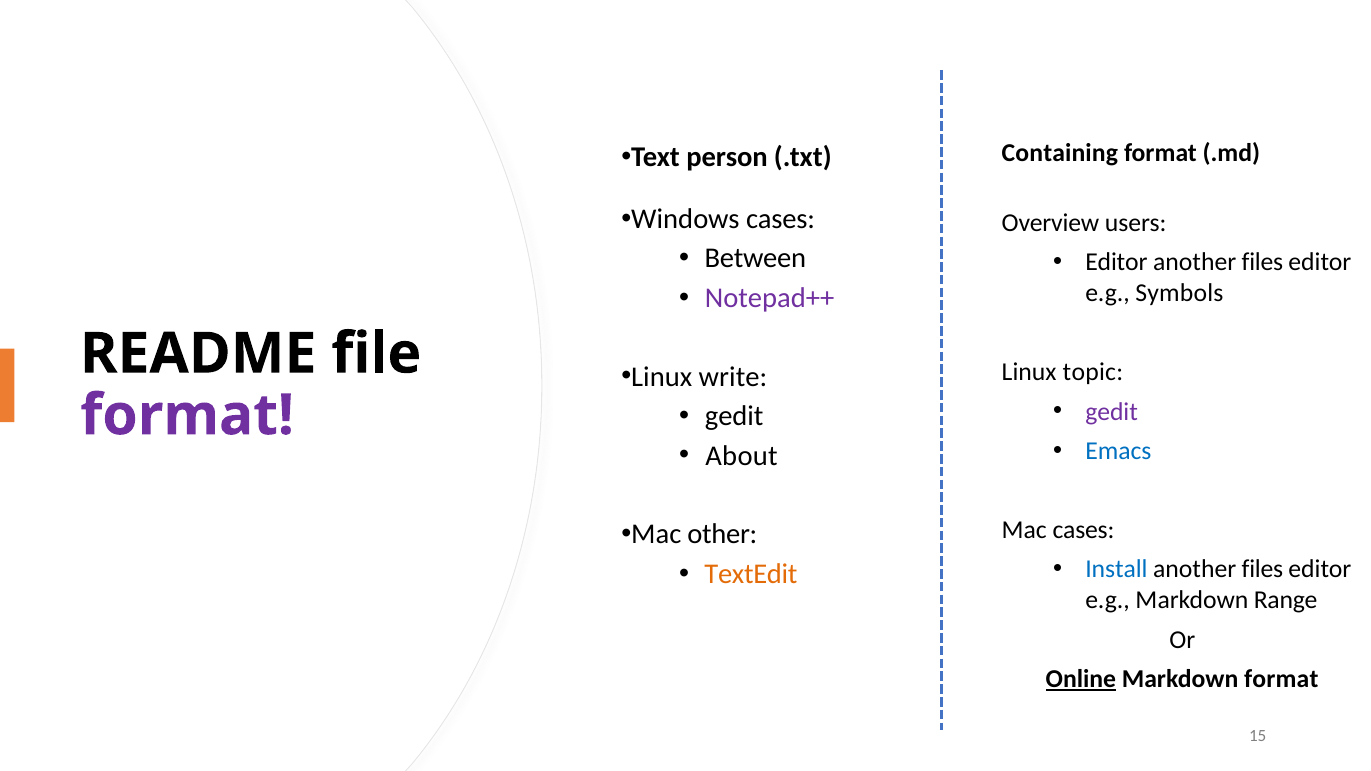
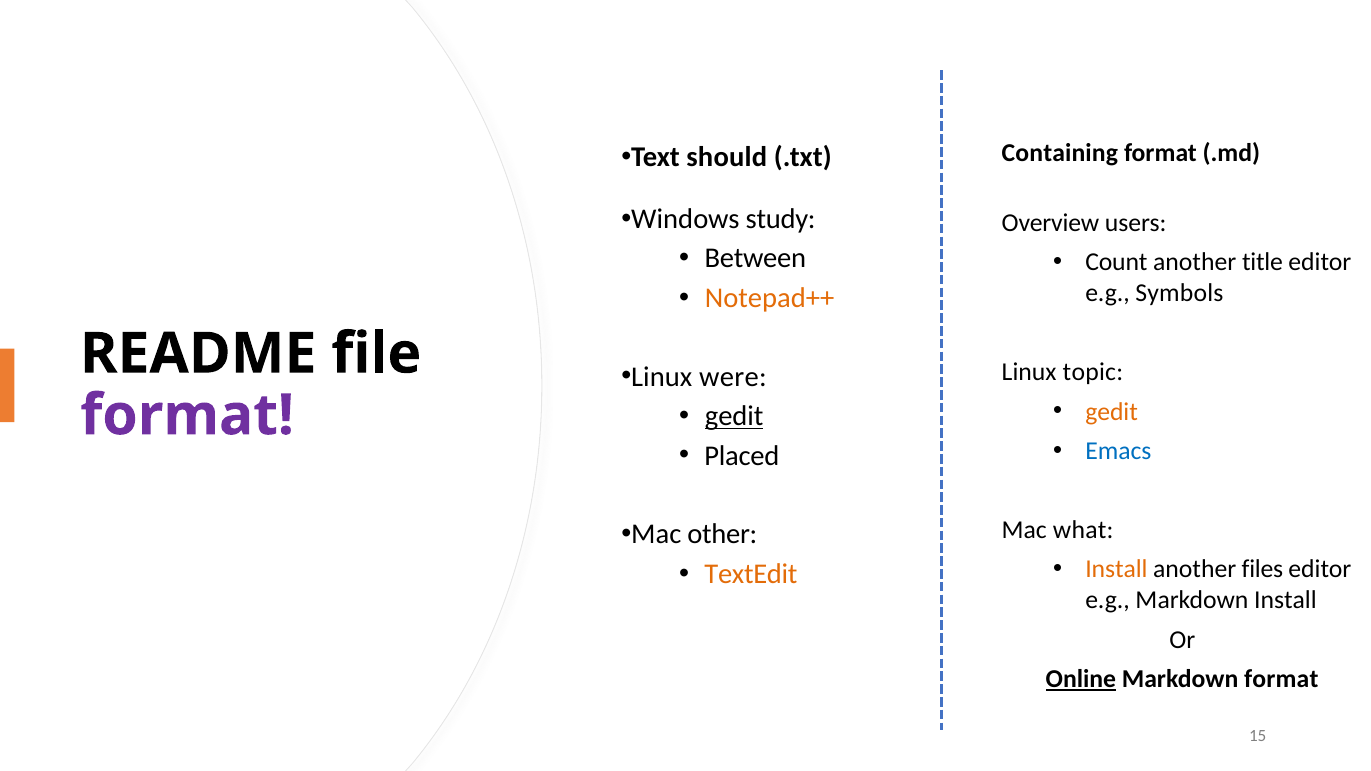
person: person -> should (727, 157)
Windows cases: cases -> study (781, 219)
Editor: Editor -> Count (1116, 263)
files: files -> title (1262, 263)
Notepad++ colour: purple -> orange (770, 298)
write: write -> were (733, 377)
gedit colour: purple -> orange (1112, 412)
gedit underline: none -> present (734, 416)
About: About -> Placed (742, 456)
Mac cases: cases -> what (1083, 530)
Install colour: blue -> orange (1116, 569)
Markdown Range: Range -> Install (1285, 600)
